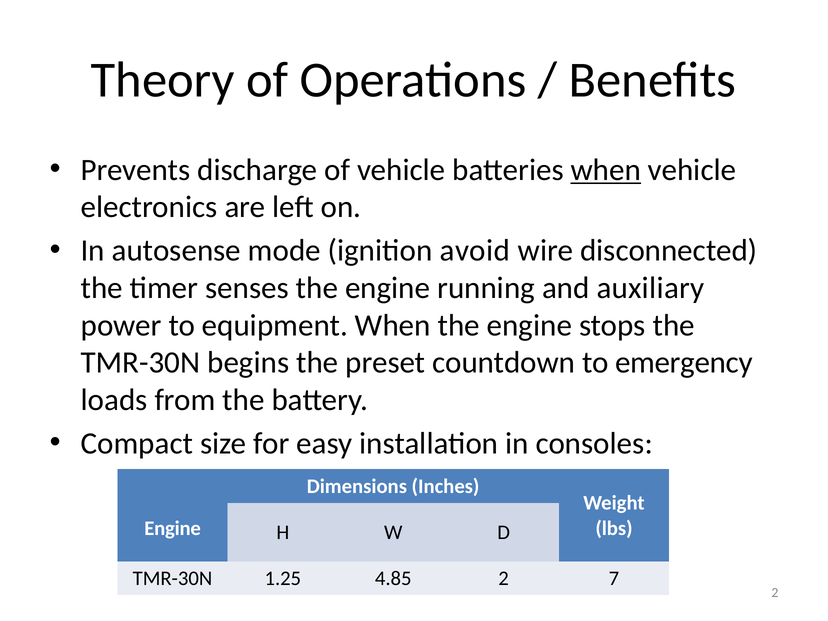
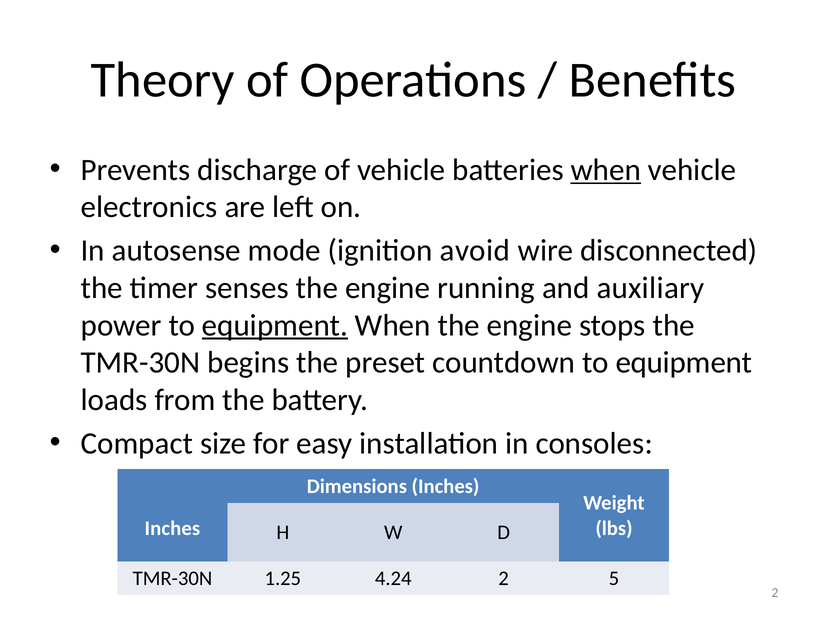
equipment underline: none -> present (275, 325)
countdown to emergency: emergency -> equipment (684, 363)
Engine: Engine -> Inches (172, 528)
4.85: 4.85 -> 4.24 (393, 579)
7: 7 -> 5 (614, 579)
